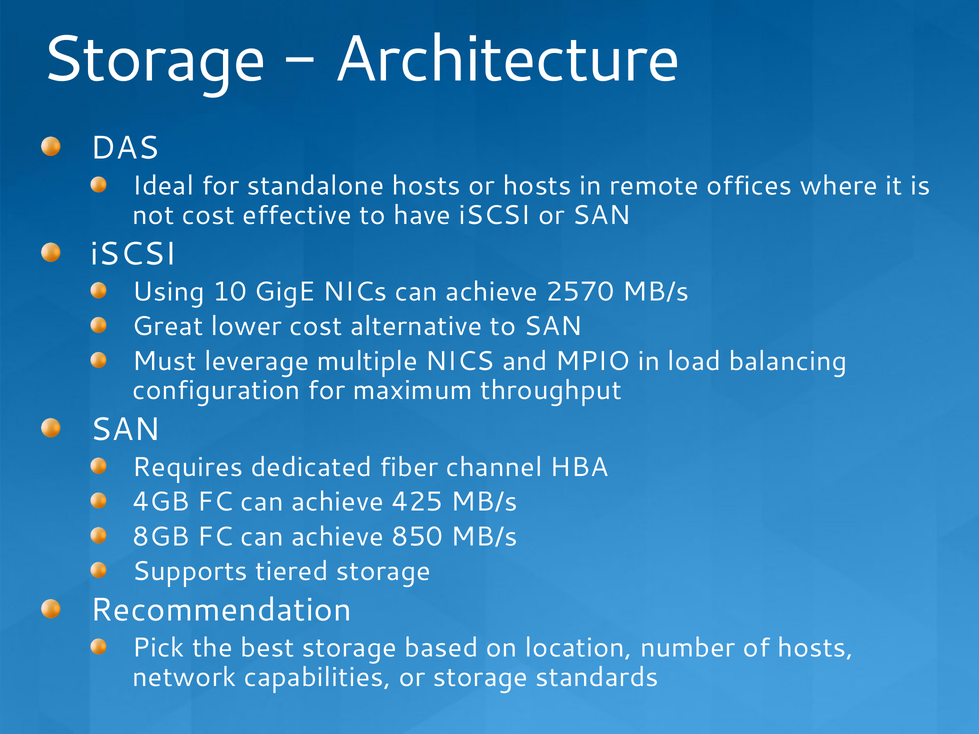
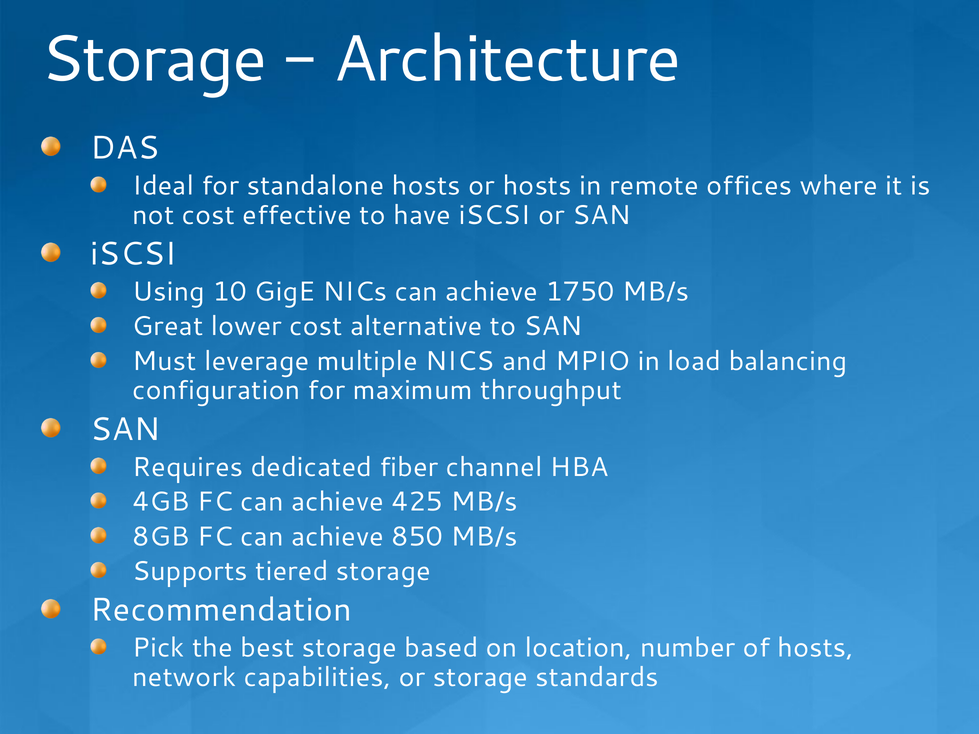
2570: 2570 -> 1750 (580, 292)
